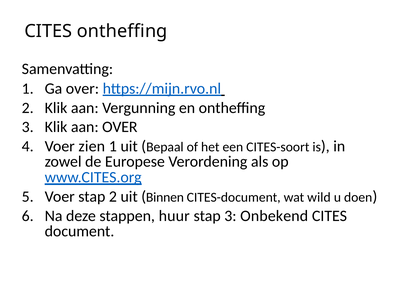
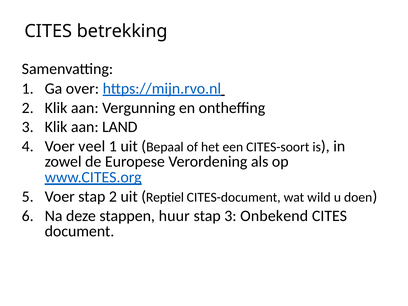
CITES ontheffing: ontheffing -> betrekking (122, 31)
aan OVER: OVER -> LAND (120, 127)
zien: zien -> veel (92, 146)
Binnen: Binnen -> Reptiel (165, 197)
